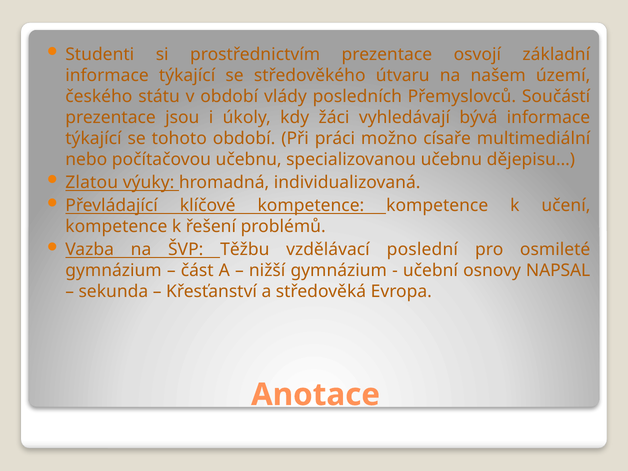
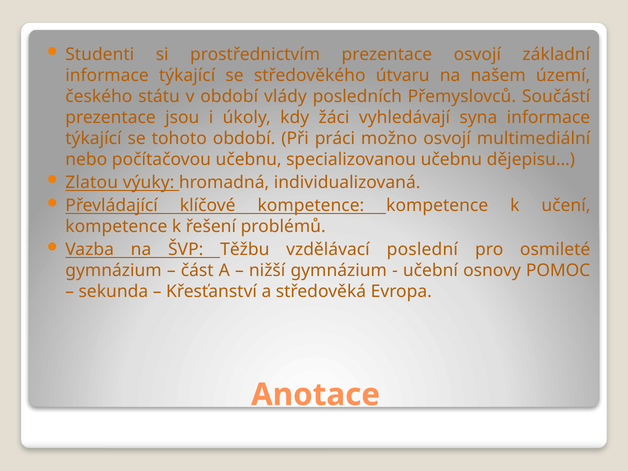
bývá: bývá -> syna (478, 117)
možno císaře: císaře -> osvojí (447, 138)
NAPSAL: NAPSAL -> POMOC (558, 271)
